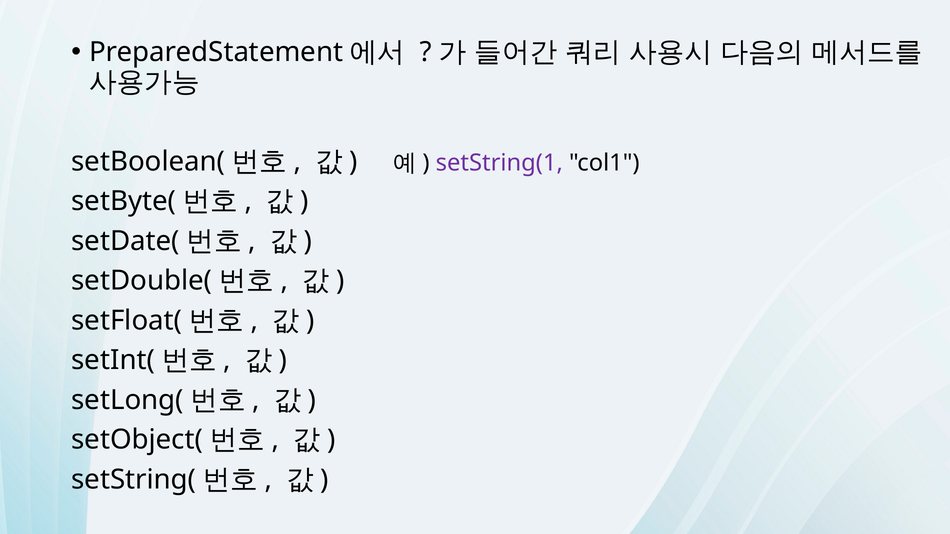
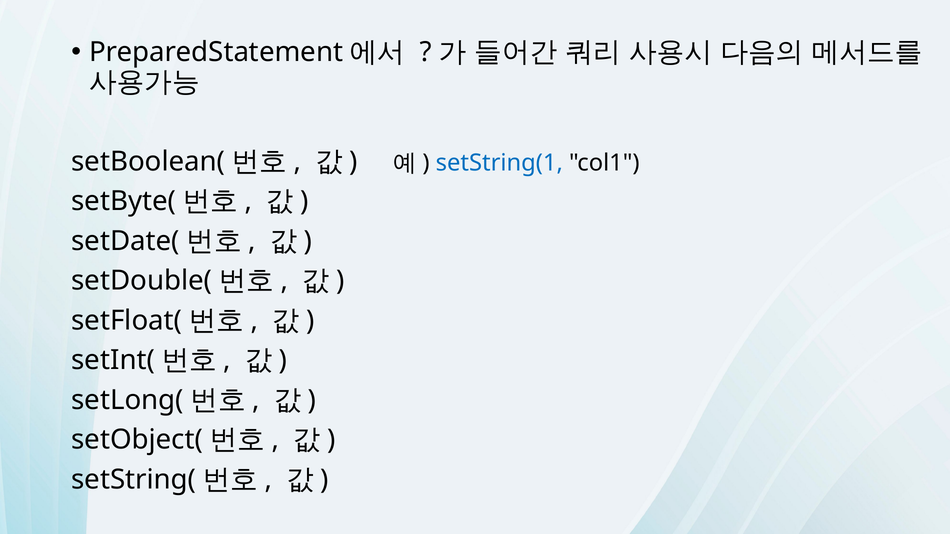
setString(1 colour: purple -> blue (499, 163)
